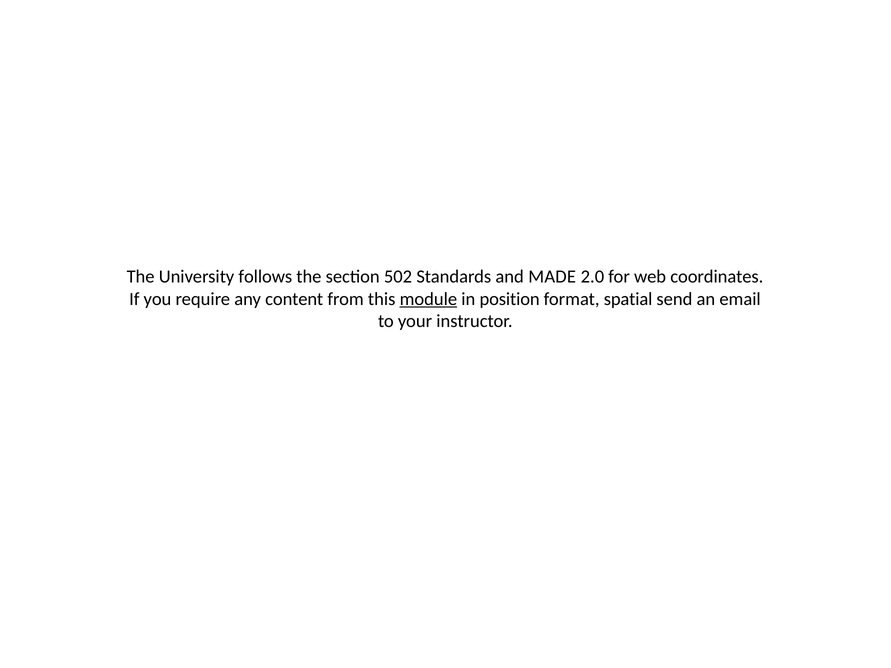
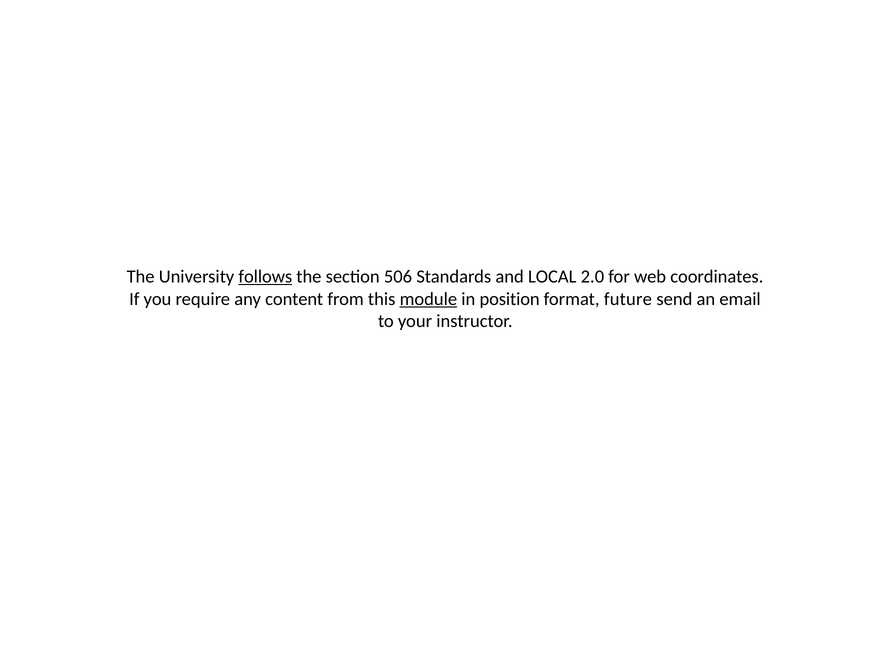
follows underline: none -> present (265, 277)
502: 502 -> 506 (398, 277)
MADE: MADE -> LOCAL (552, 277)
spatial: spatial -> future (628, 299)
